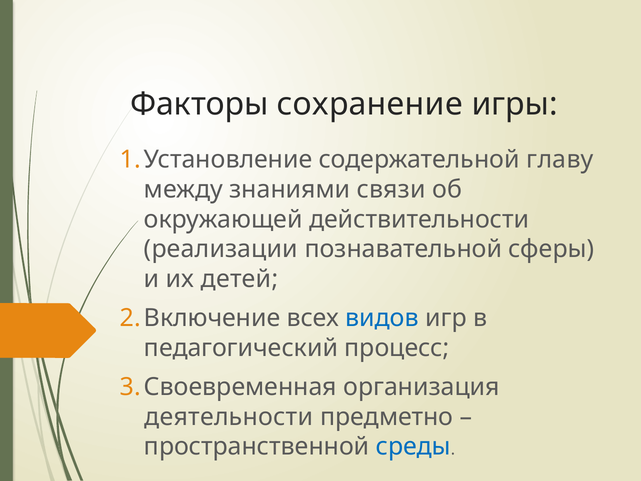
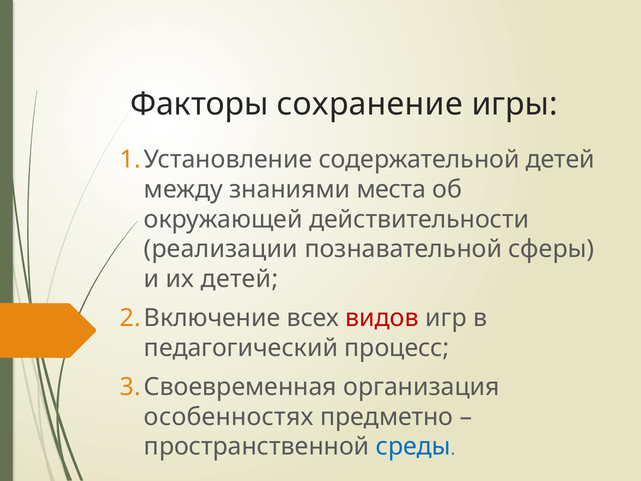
содержательной главу: главу -> детей (560, 159)
связи: связи -> места (391, 189)
видов colour: blue -> red (382, 318)
деятельности: деятельности -> особенностях (229, 417)
